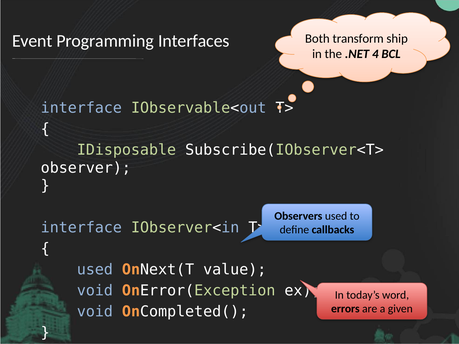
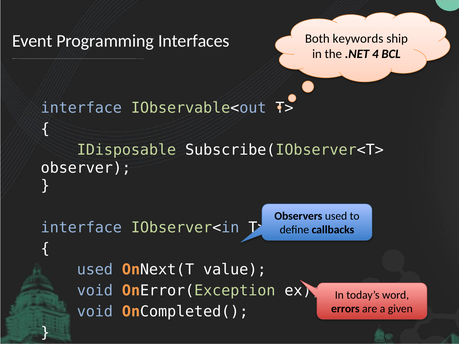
transform: transform -> keywords (358, 39)
